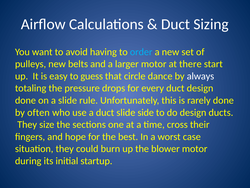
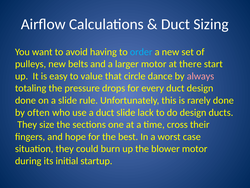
guess: guess -> value (92, 76)
always colour: white -> pink (200, 76)
side: side -> lack (146, 112)
